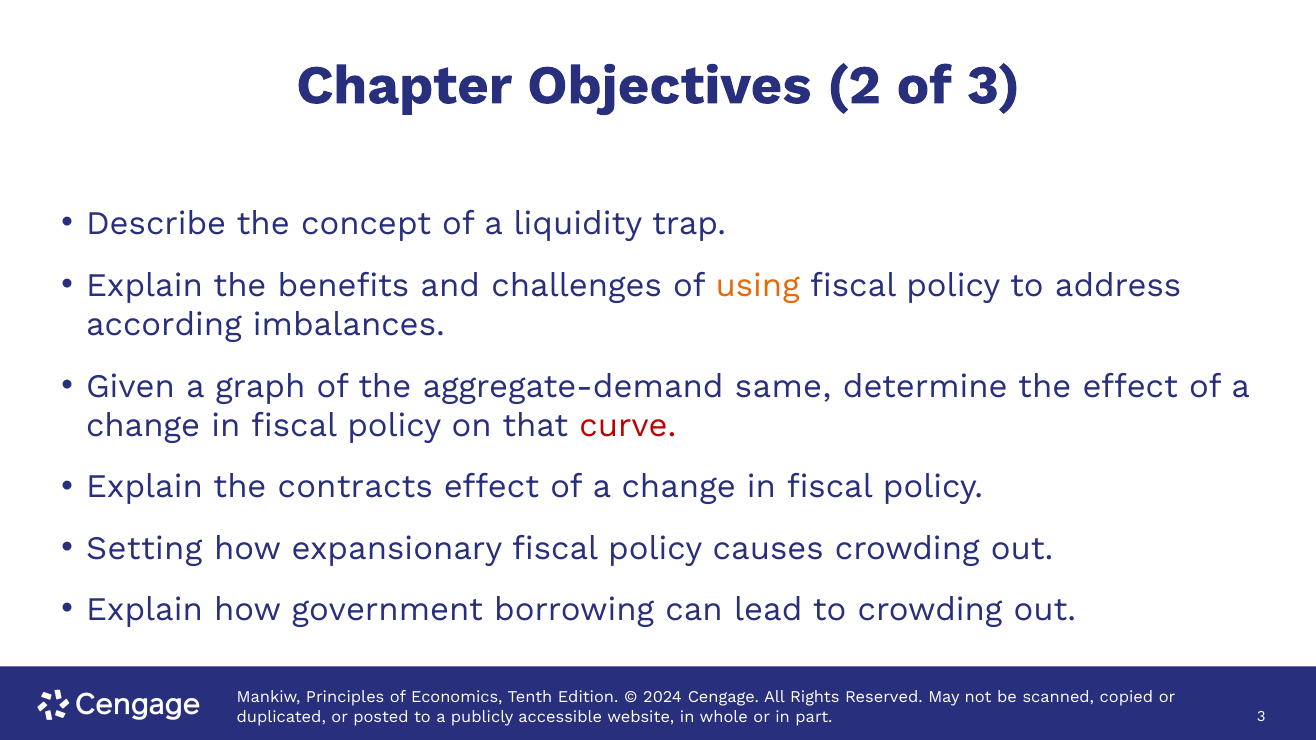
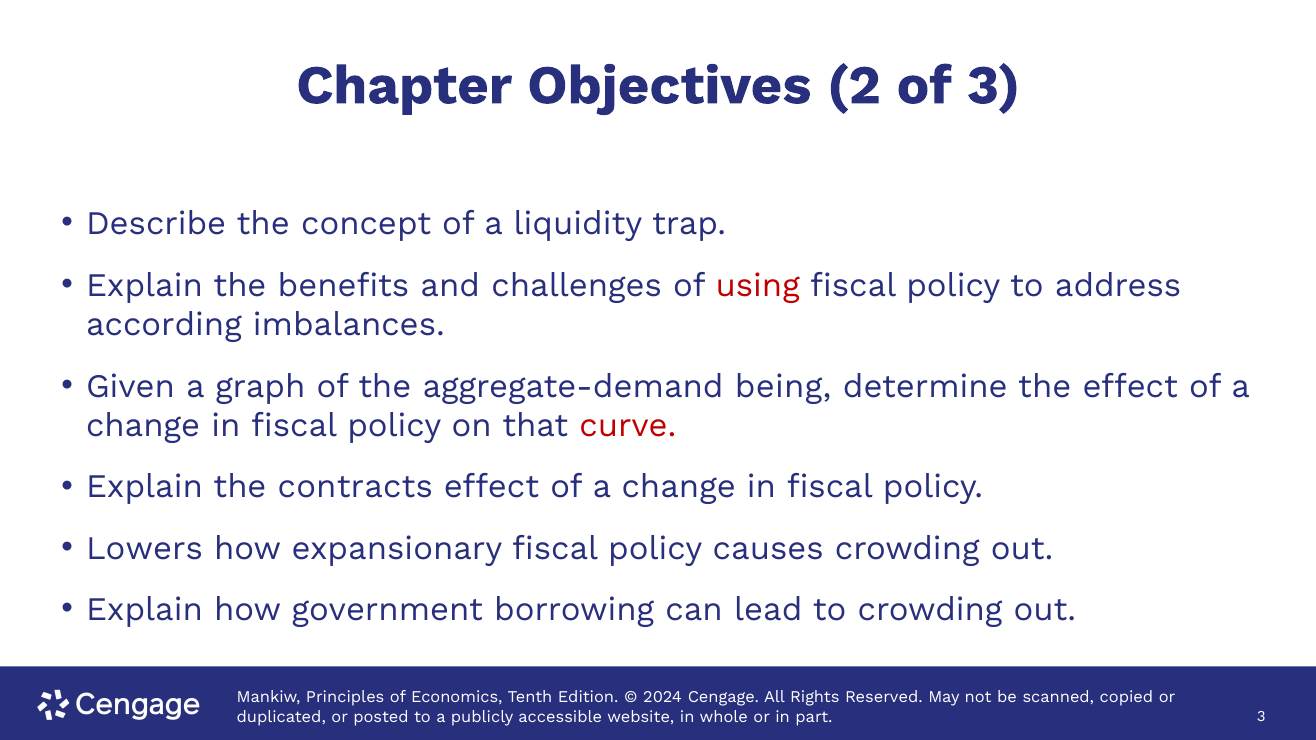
using colour: orange -> red (758, 285)
same: same -> being (783, 386)
Setting: Setting -> Lowers (144, 549)
